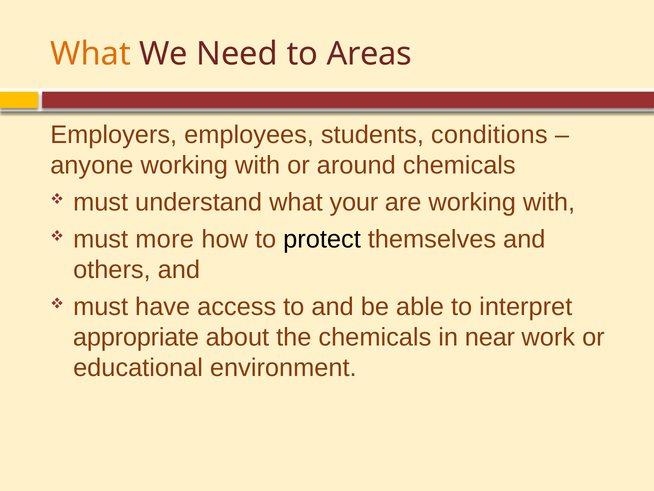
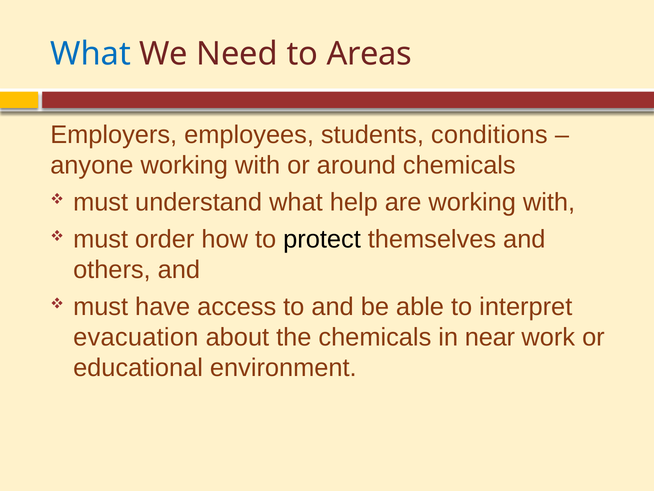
What colour: orange -> blue (91, 54)
your: your -> help (354, 202)
more: more -> order (165, 239)
appropriate: appropriate -> evacuation (136, 337)
